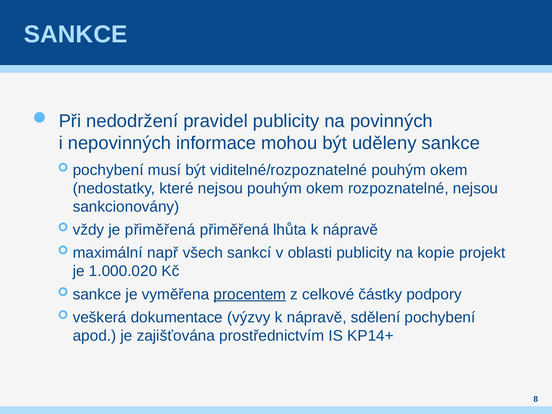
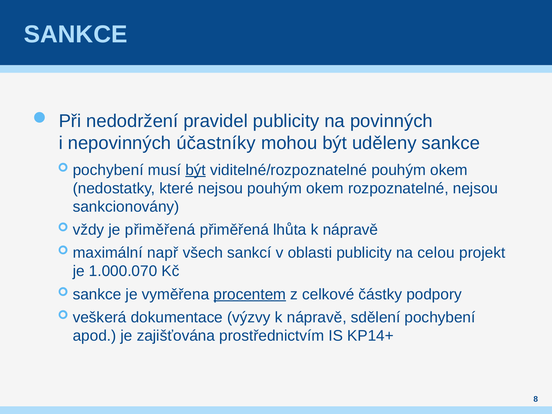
informace: informace -> účastníky (216, 143)
být underline: none -> present (196, 170)
kopie: kopie -> celou (436, 253)
1.000.020: 1.000.020 -> 1.000.070 (123, 271)
